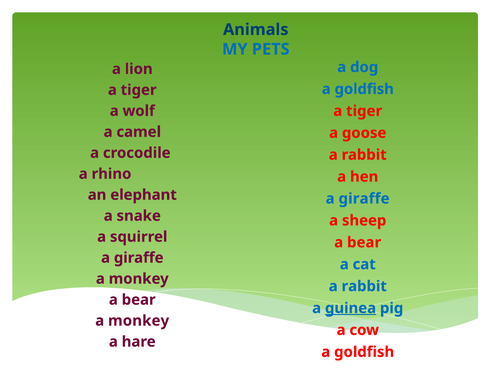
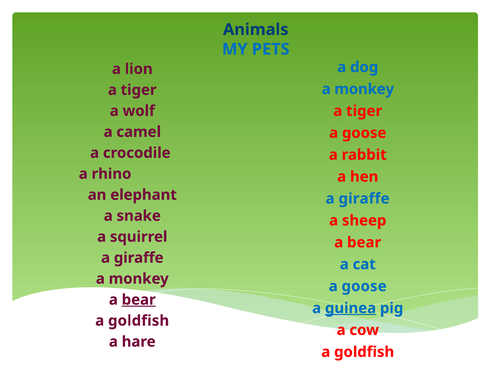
goldfish: goldfish -> monkey (364, 89)
rabbit: rabbit -> goose (364, 286)
bear underline: none -> present (139, 299)
monkey: monkey -> goldfish (139, 320)
